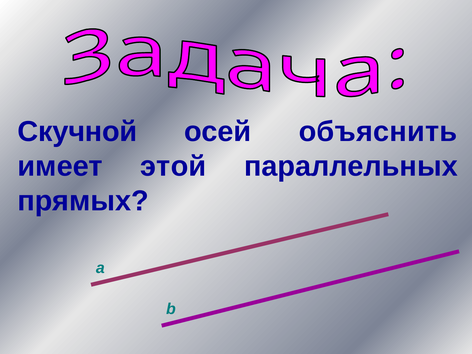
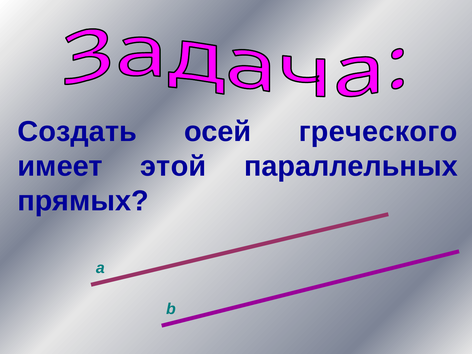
Скучной: Скучной -> Создать (77, 132)
объяснить: объяснить -> греческого (378, 132)
